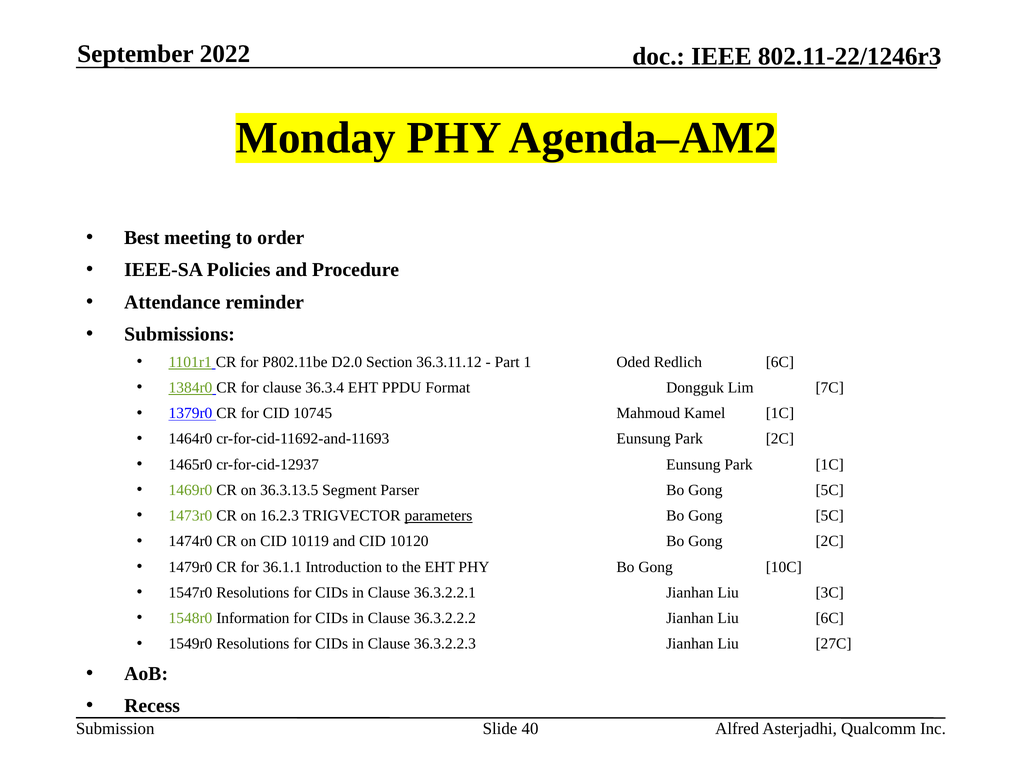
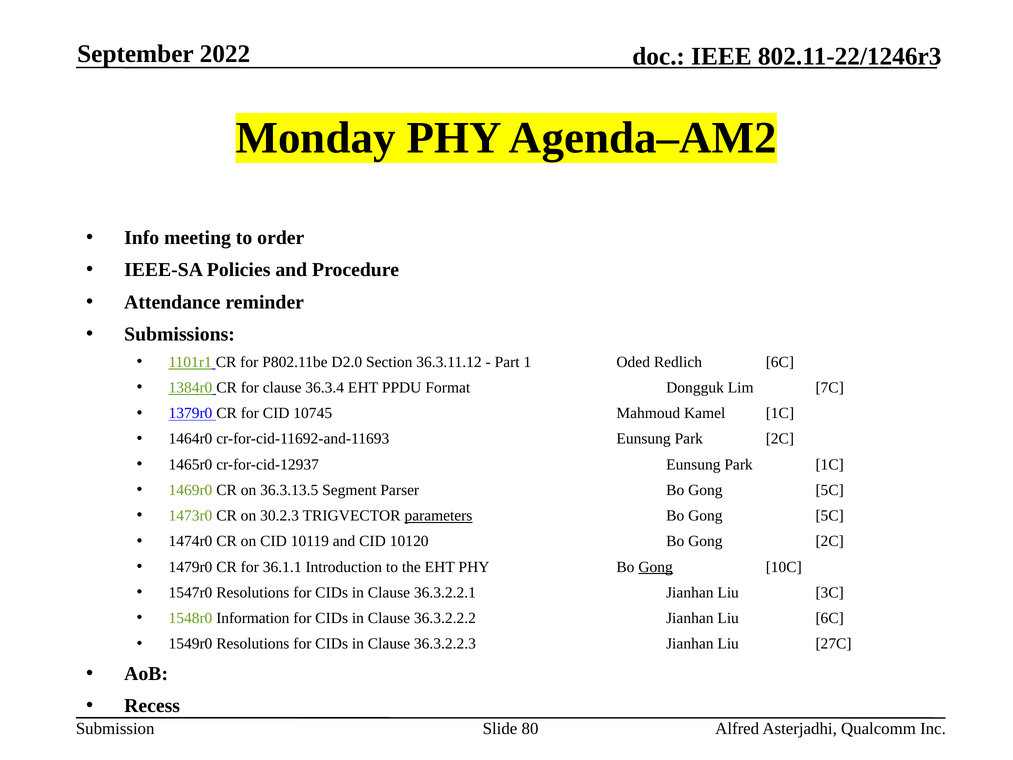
Best: Best -> Info (142, 238)
16.2.3: 16.2.3 -> 30.2.3 (280, 516)
Gong underline: none -> present (656, 567)
40: 40 -> 80 (530, 729)
